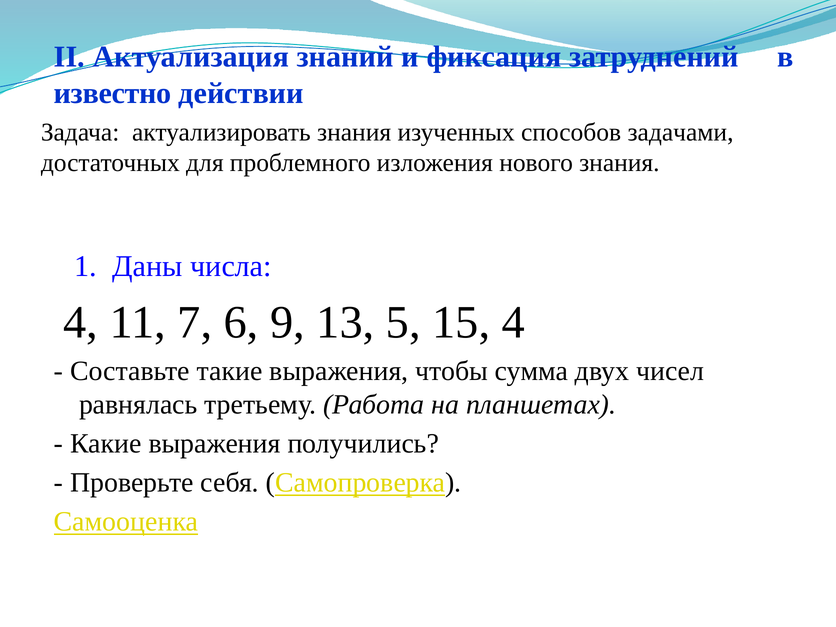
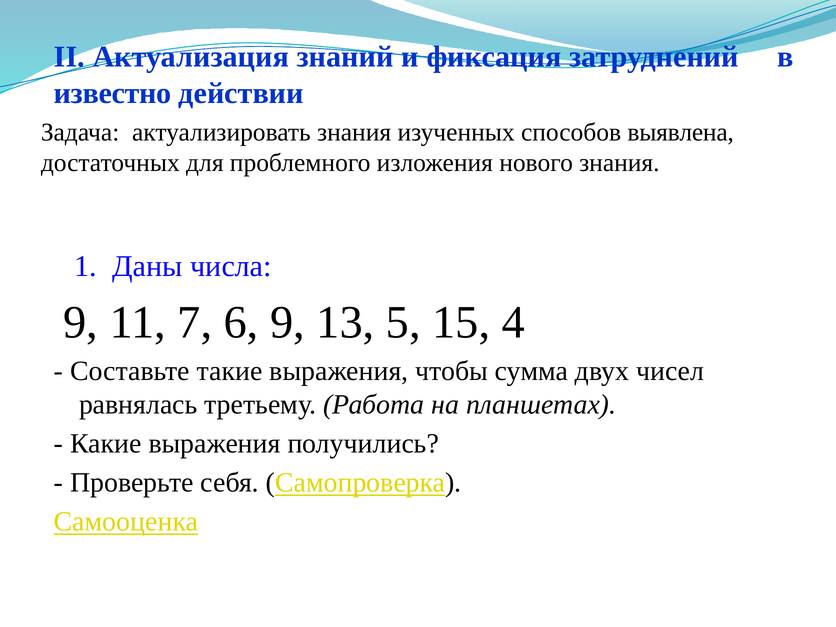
задачами: задачами -> выявлена (681, 132)
4: 4 -> 9 (81, 322)
